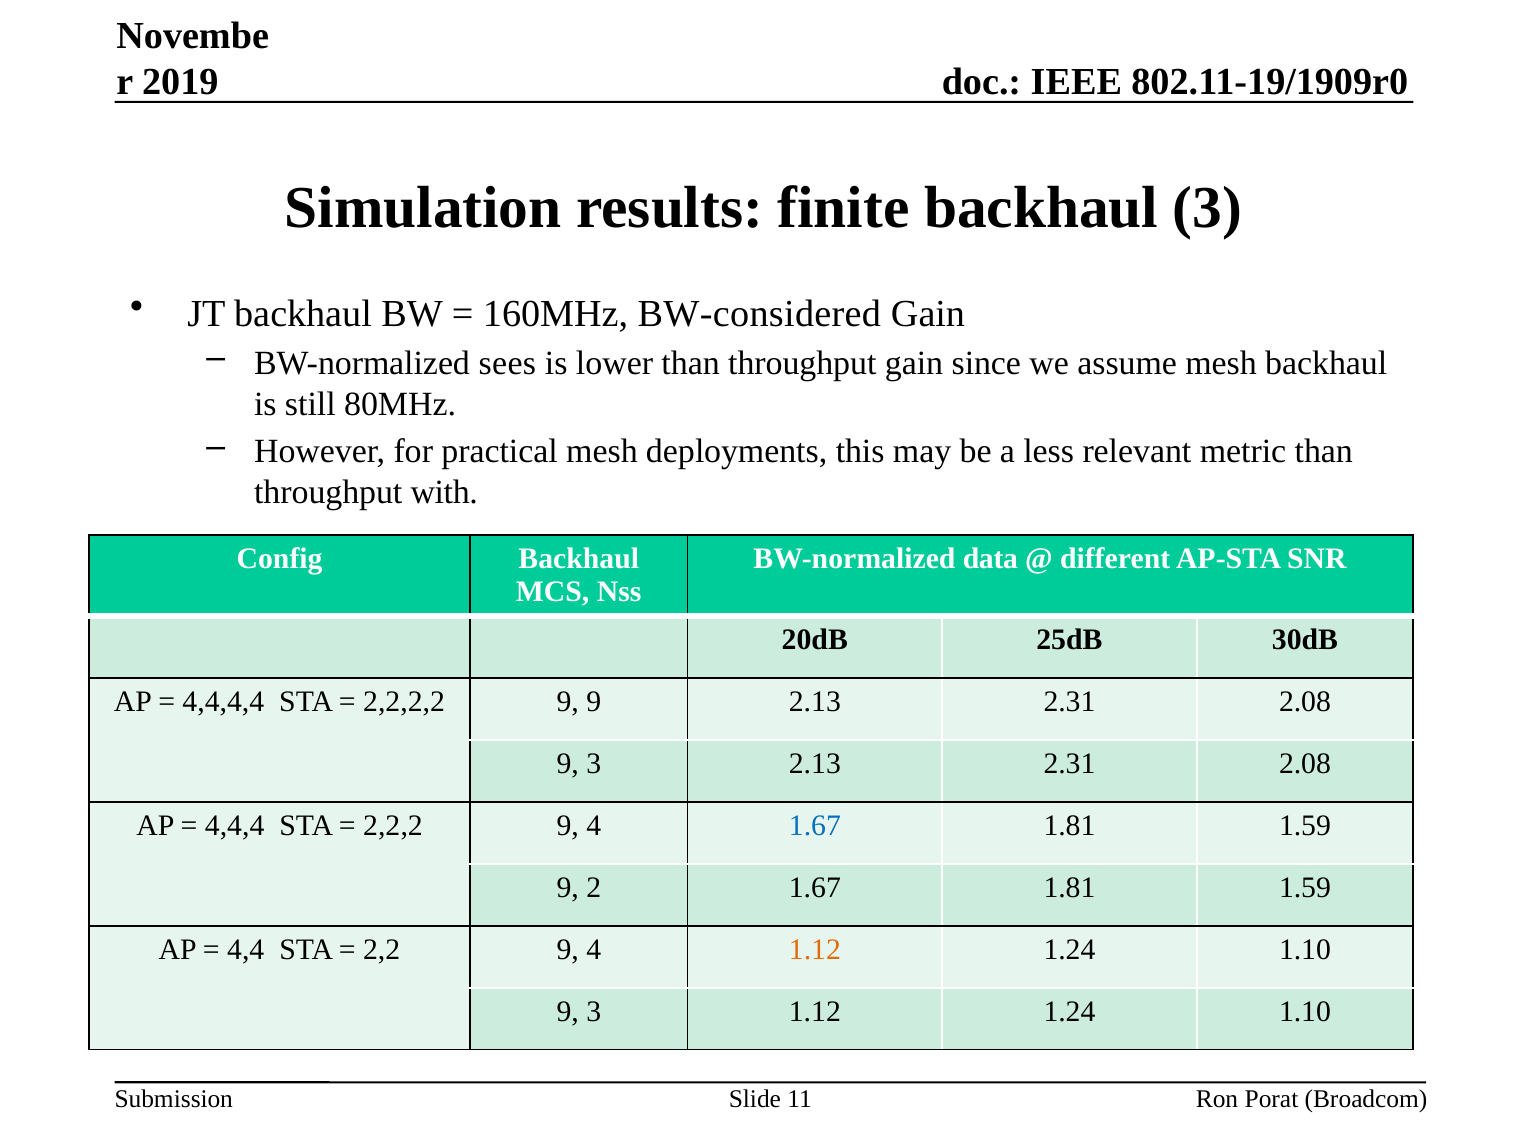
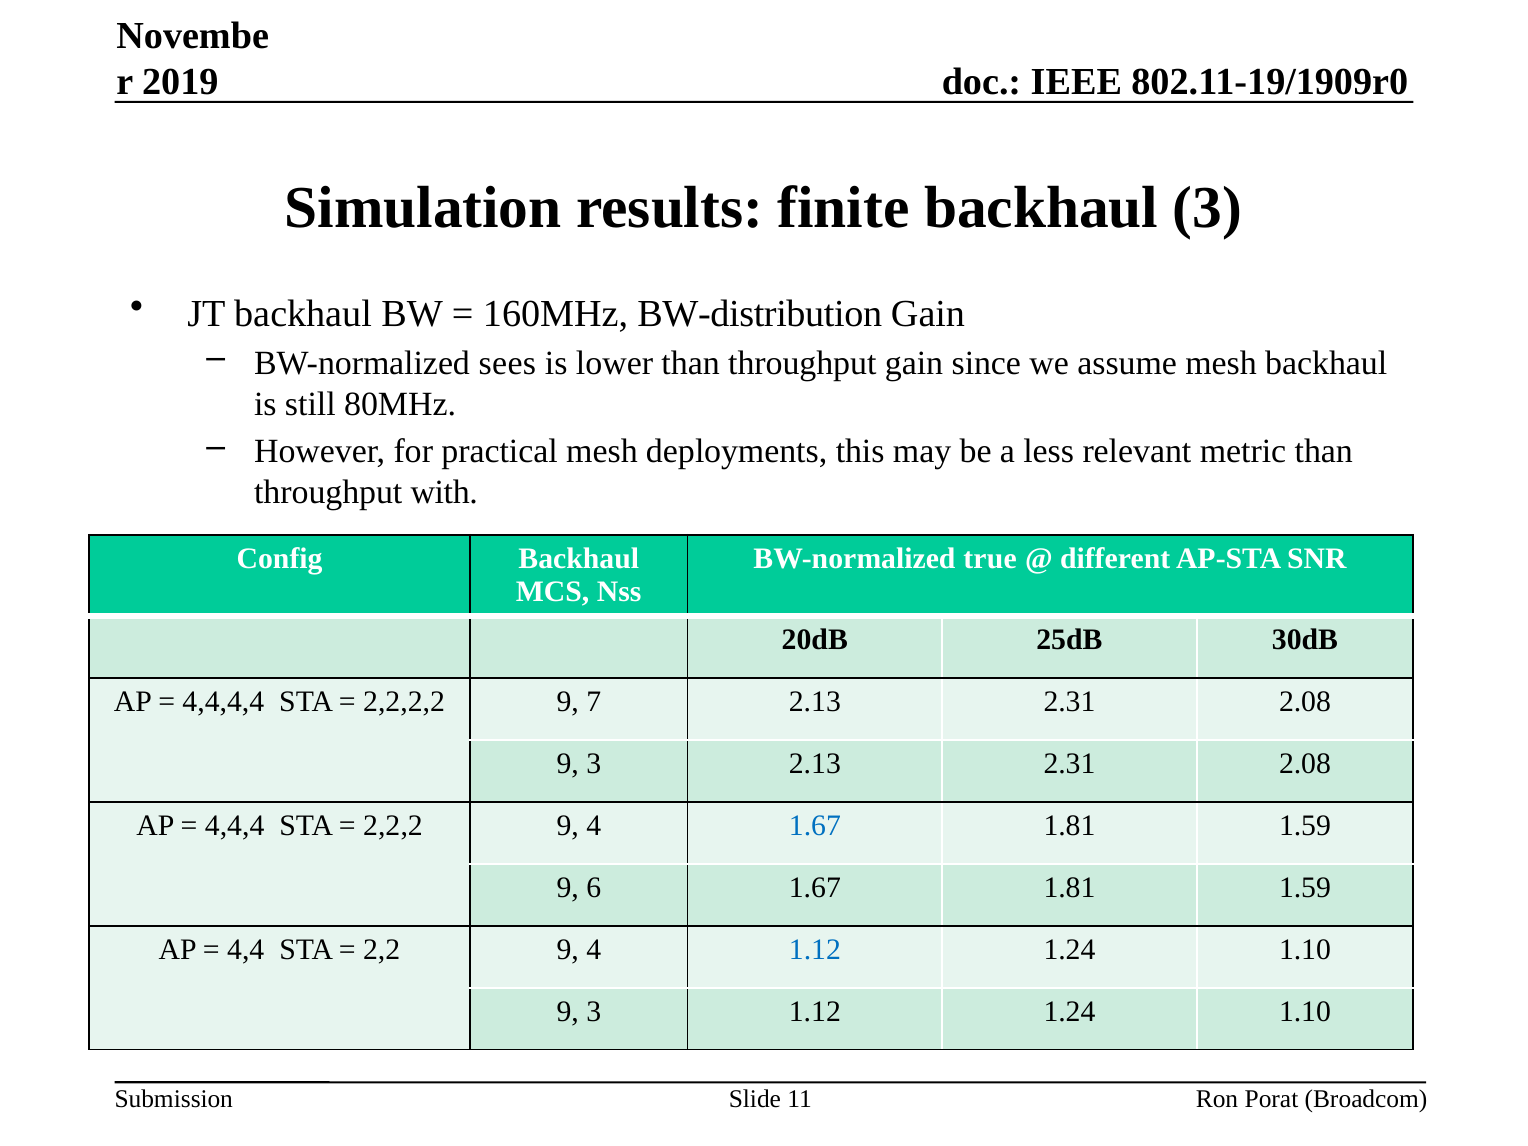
BW-considered: BW-considered -> BW-distribution (760, 313)
data: data -> true (990, 559)
9 9: 9 -> 7 (594, 702)
2: 2 -> 6 (594, 888)
1.12 colour: orange -> blue (815, 950)
